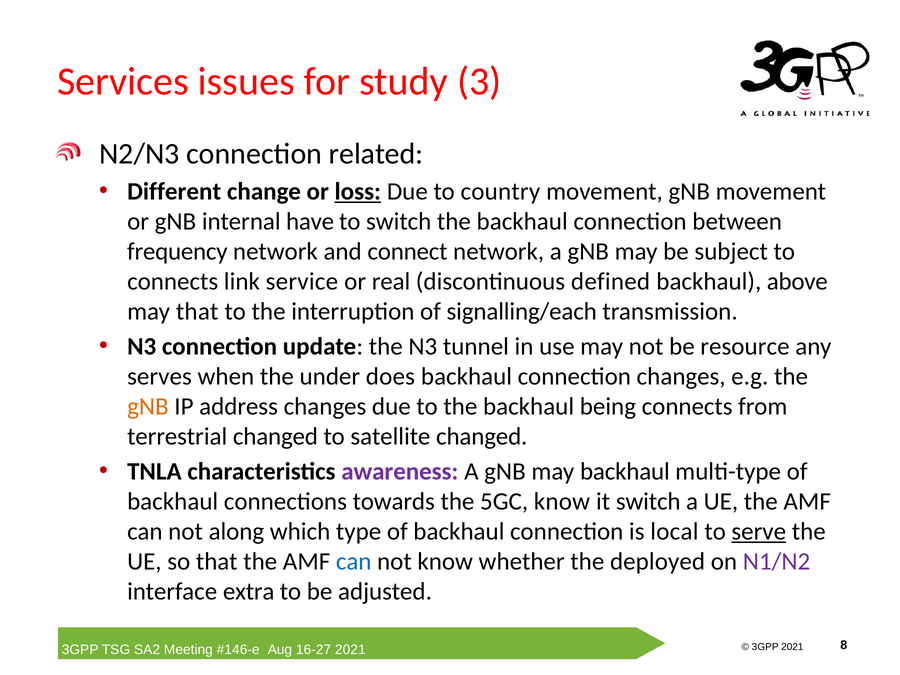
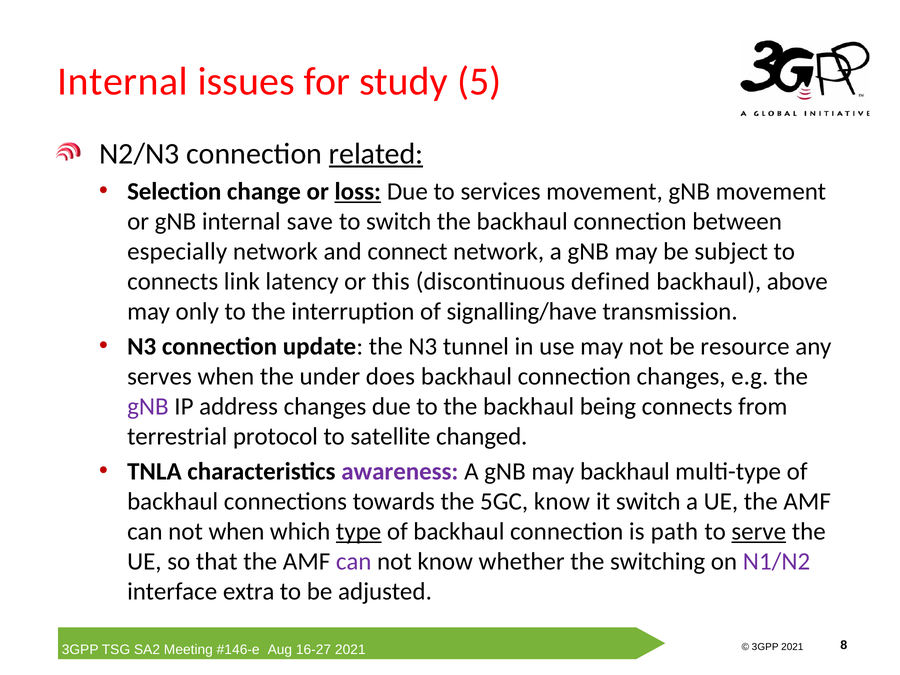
Services: Services -> Internal (123, 82)
3: 3 -> 5 (479, 82)
related underline: none -> present (376, 154)
Different: Different -> Selection (174, 191)
country: country -> services (501, 191)
have: have -> save (310, 221)
frequency: frequency -> especially (177, 251)
service: service -> latency (302, 281)
real: real -> this (391, 281)
may that: that -> only (197, 311)
signalling/each: signalling/each -> signalling/have (522, 311)
gNB colour: orange -> purple (148, 406)
terrestrial changed: changed -> protocol (275, 436)
not along: along -> when (237, 531)
type underline: none -> present (359, 531)
local: local -> path (674, 531)
can colour: blue -> purple (354, 562)
deployed: deployed -> switching (658, 562)
